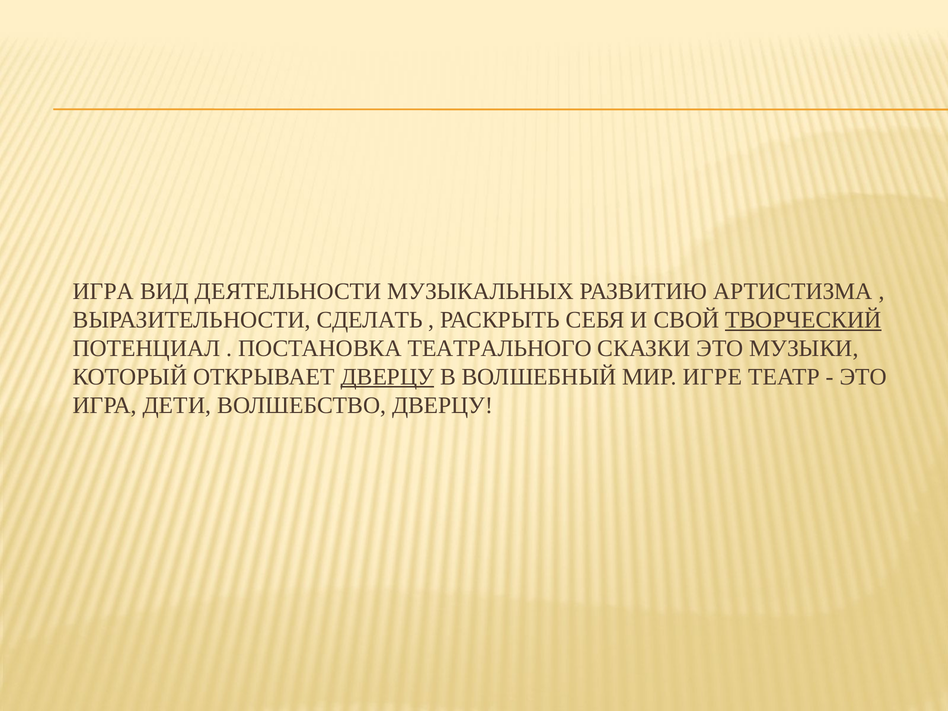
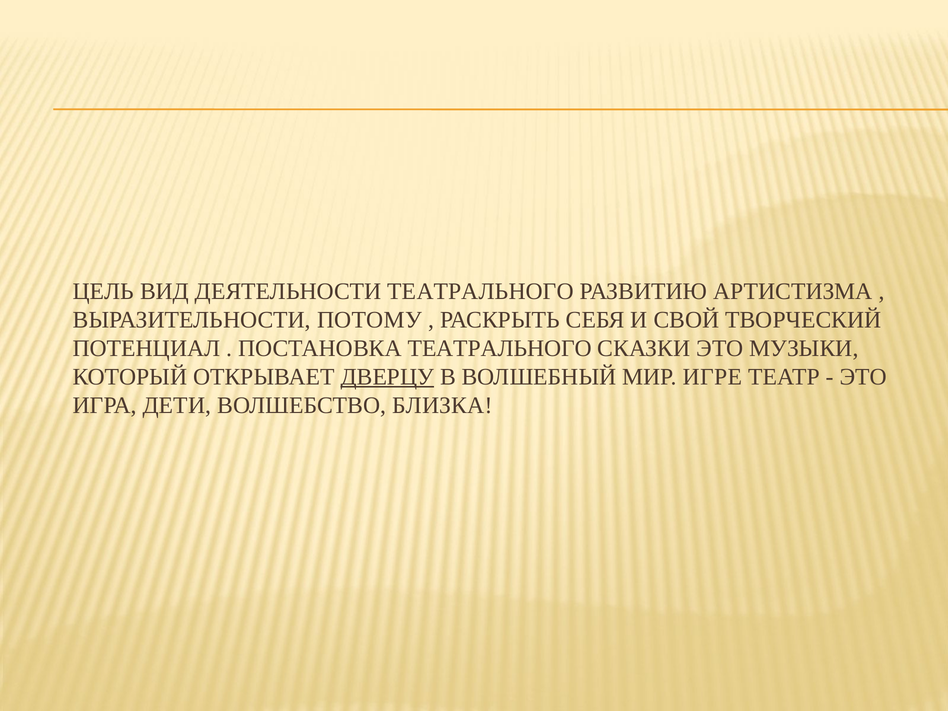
ИГРА: ИГРА -> ЦЕЛЬ (103, 291)
ДЕЯТЕЛЬНОСТИ МУЗЫКАЛЬНЫХ: МУЗЫКАЛЬНЫХ -> ТЕАТРАЛЬНОГО (481, 291)
СДЕЛАТЬ: СДЕЛАТЬ -> ПОТОМУ (369, 320)
ТВОРЧЕСКИЙ underline: present -> none (803, 320)
ВОЛШЕБСТВО ДВЕРЦУ: ДВЕРЦУ -> БЛИЗКА (442, 405)
